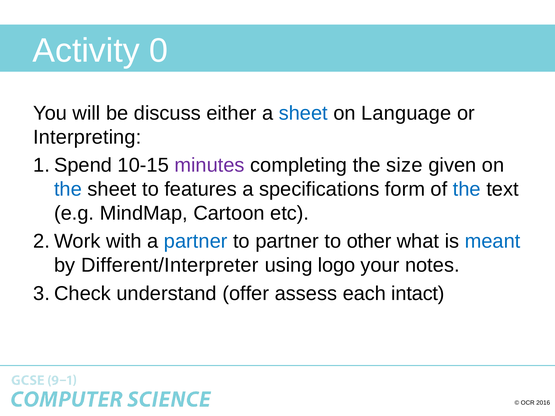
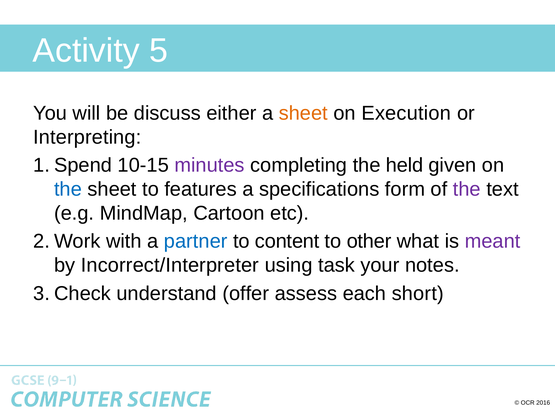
0: 0 -> 5 (159, 51)
sheet colour: blue -> orange (303, 113)
Language: Language -> Execution (406, 113)
size: size -> held (405, 165)
the colour: blue -> purple (467, 189)
to partner: partner -> content (287, 241)
meant colour: blue -> purple (493, 241)
Different/Interpreter: Different/Interpreter -> Incorrect/Interpreter (170, 266)
logo: logo -> task (336, 266)
intact: intact -> short (418, 294)
